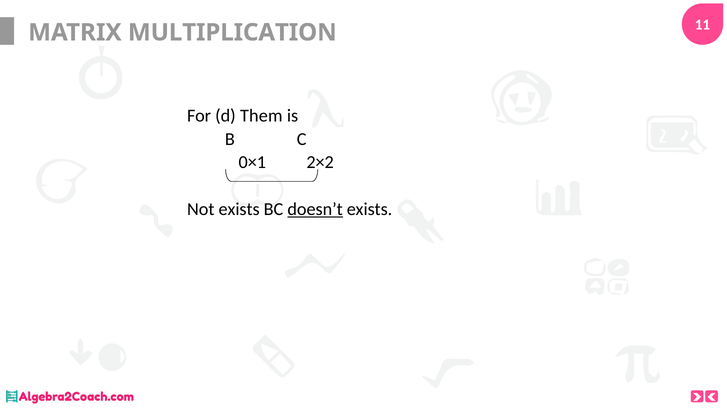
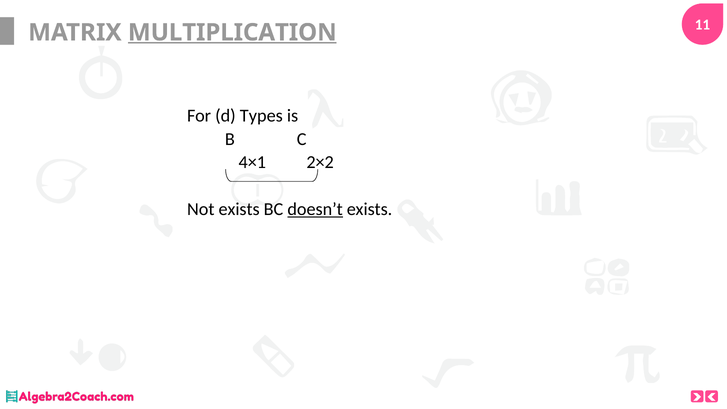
MULTIPLICATION underline: none -> present (232, 32)
Them: Them -> Types (261, 116)
0×1: 0×1 -> 4×1 (252, 162)
